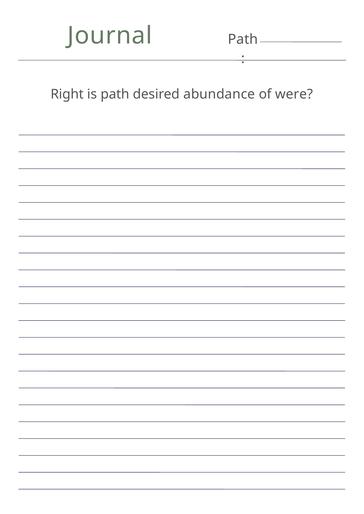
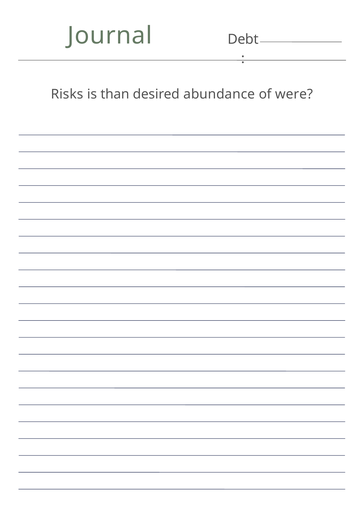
Path: Path -> Debt (243, 39)
Right: Right -> Risks (67, 94)
is path: path -> than (115, 94)
